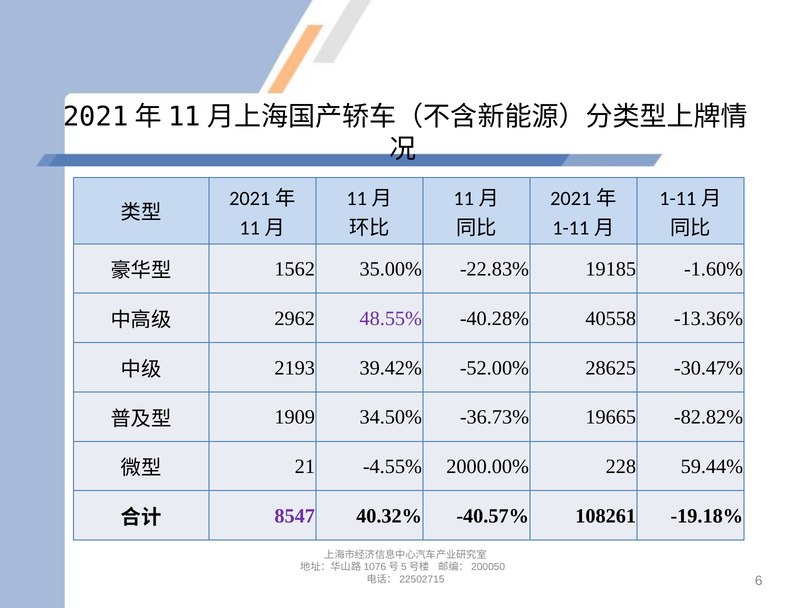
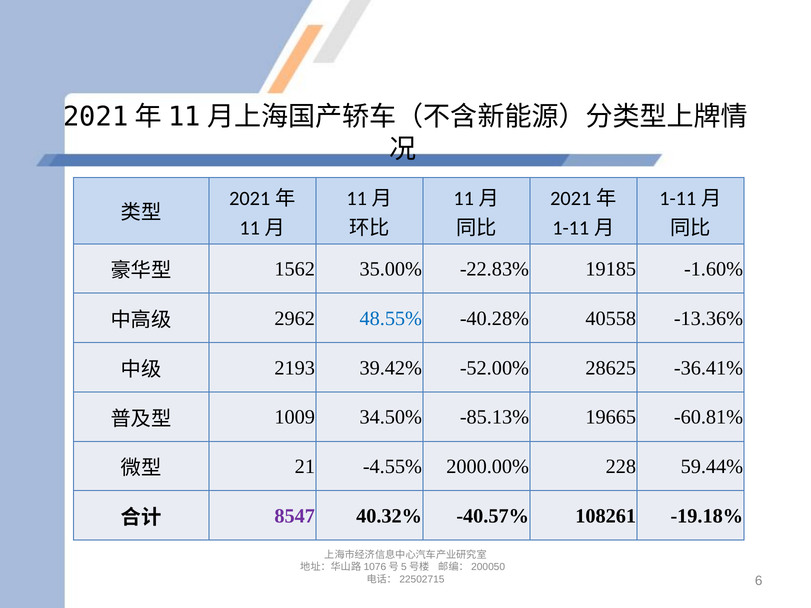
48.55% colour: purple -> blue (391, 319)
-30.47%: -30.47% -> -36.41% (709, 368)
1909: 1909 -> 1009 (295, 417)
-36.73%: -36.73% -> -85.13% (494, 417)
-82.82%: -82.82% -> -60.81% (709, 417)
